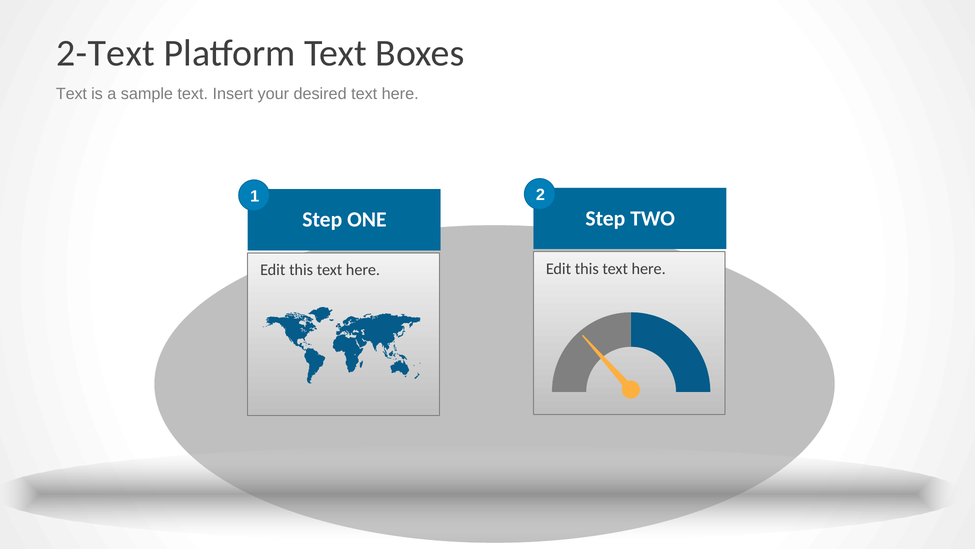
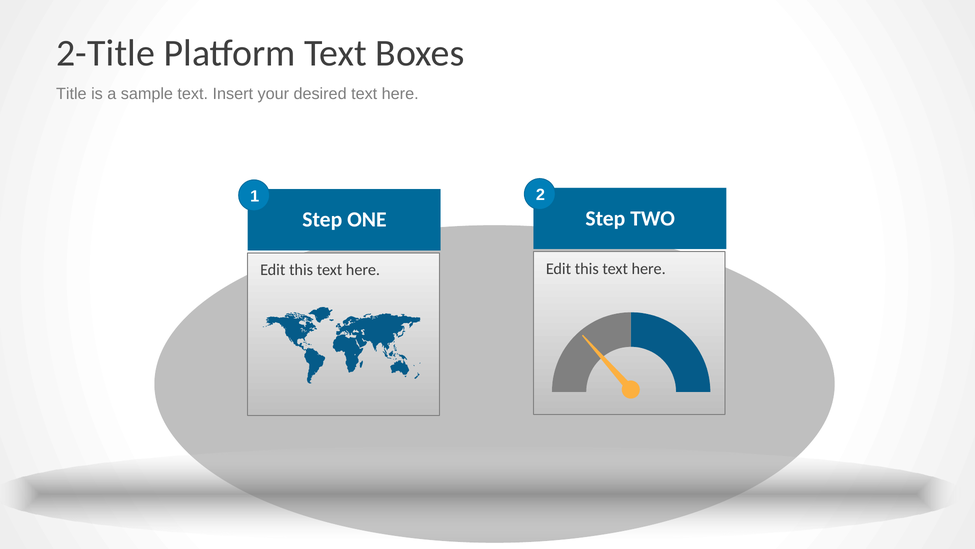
2-Text: 2-Text -> 2-Title (106, 53)
Text: Text -> Title (71, 94)
